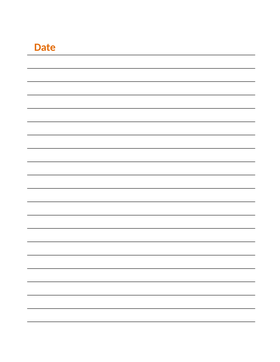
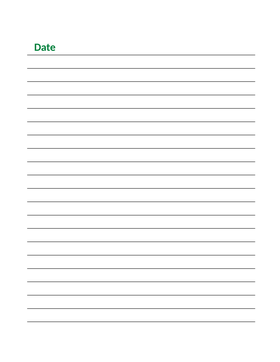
Date colour: orange -> green (45, 47)
